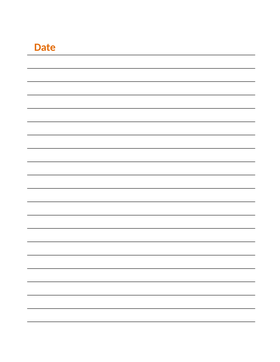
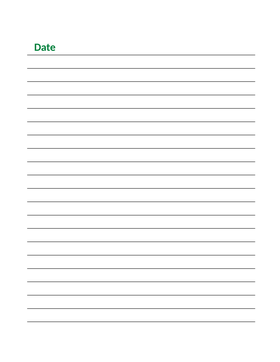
Date colour: orange -> green (45, 47)
